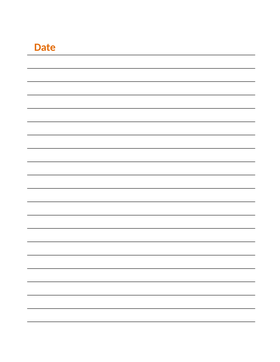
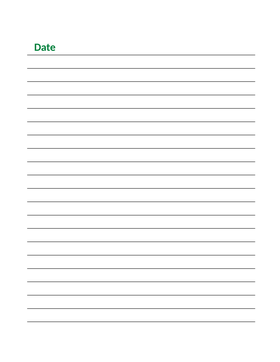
Date colour: orange -> green (45, 47)
